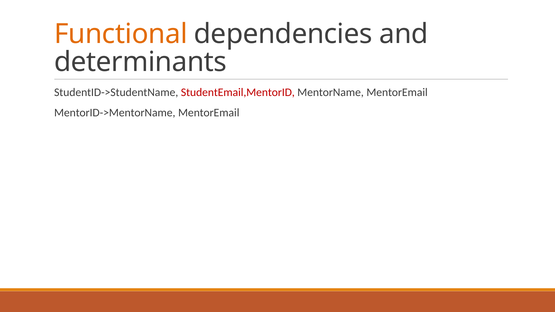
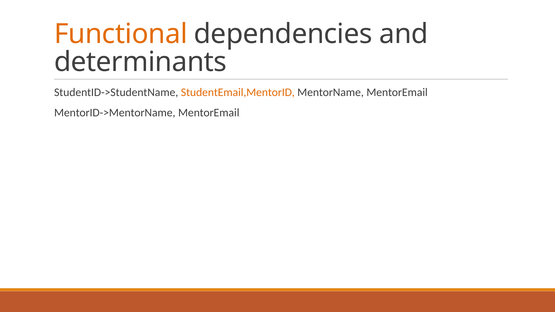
StudentEmail,MentorID colour: red -> orange (238, 92)
